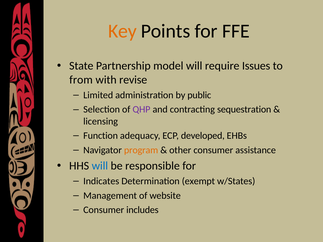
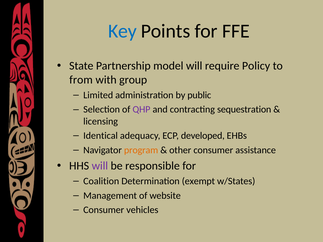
Key colour: orange -> blue (122, 31)
Issues: Issues -> Policy (256, 66)
revise: revise -> group (133, 80)
Function: Function -> Identical (101, 136)
will colour: blue -> purple (100, 166)
Indicates: Indicates -> Coalition (101, 181)
includes: includes -> vehicles (142, 210)
